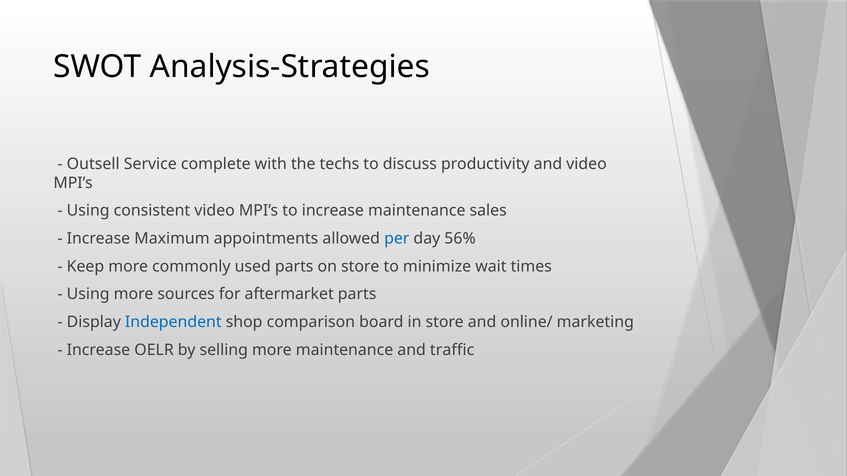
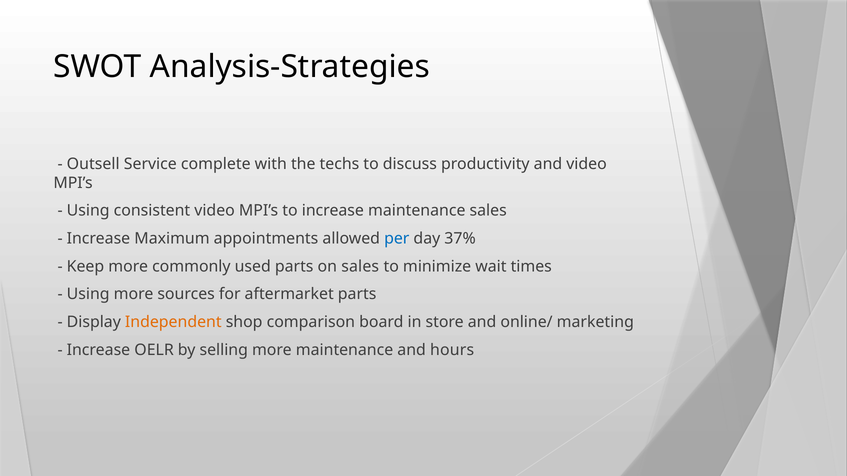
56%: 56% -> 37% (460, 239)
on store: store -> sales (360, 267)
Independent colour: blue -> orange (173, 322)
traffic: traffic -> hours (452, 350)
